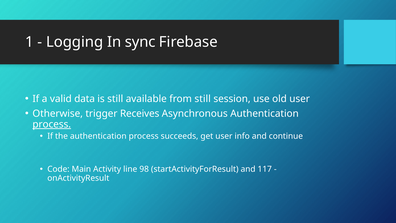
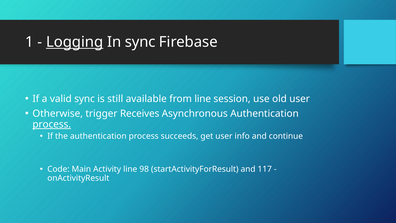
Logging underline: none -> present (75, 42)
valid data: data -> sync (85, 99)
from still: still -> line (203, 99)
